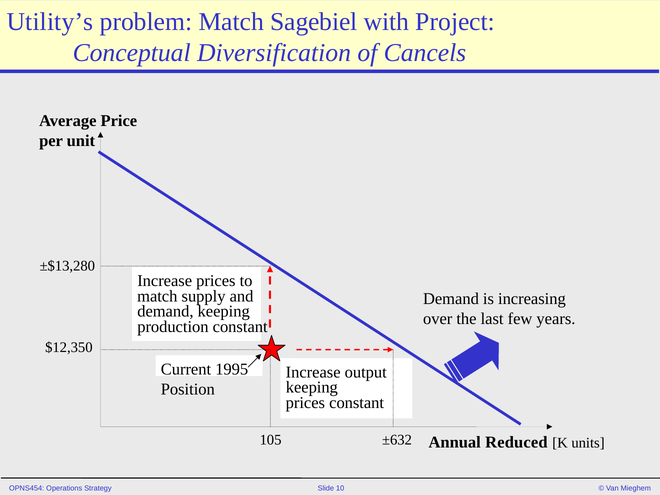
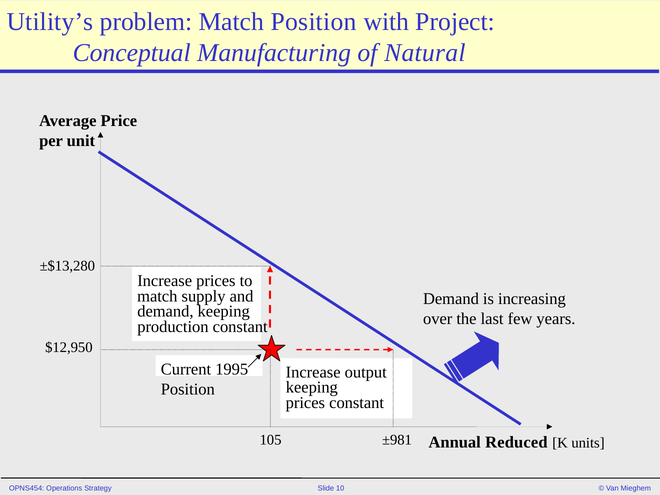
Match Sagebiel: Sagebiel -> Position (314, 22)
Diversification: Diversification -> Manufacturing (274, 53)
Cancels: Cancels -> Natural (425, 53)
$12,350: $12,350 -> $12,950 (69, 347)
±632: ±632 -> ±981 (397, 440)
